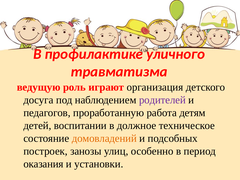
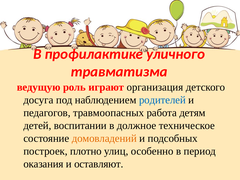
родителей colour: purple -> blue (162, 100)
проработанную: проработанную -> травмоопасных (109, 113)
занозы: занозы -> плотно (86, 151)
установки: установки -> оставляют (99, 164)
